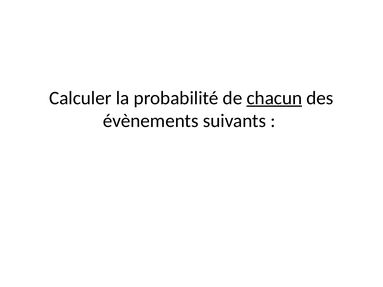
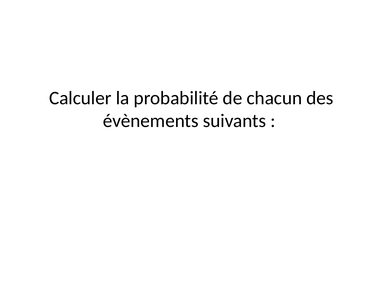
chacun underline: present -> none (274, 98)
